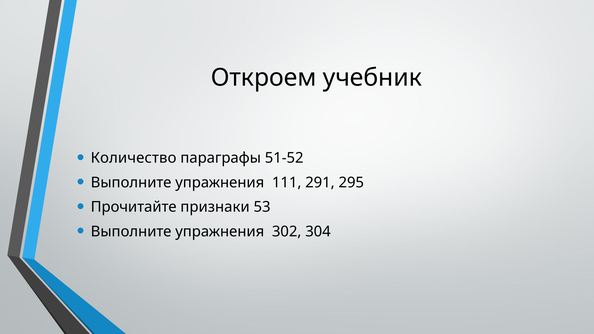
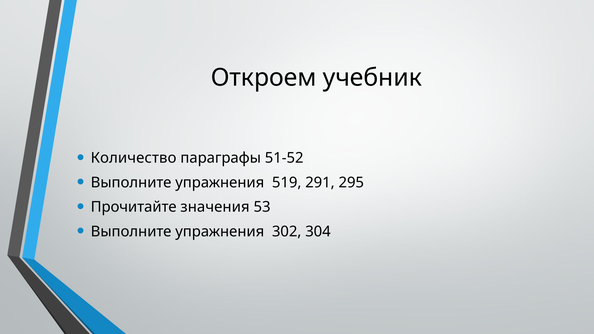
111: 111 -> 519 (287, 183)
признаки: признаки -> значения (215, 207)
